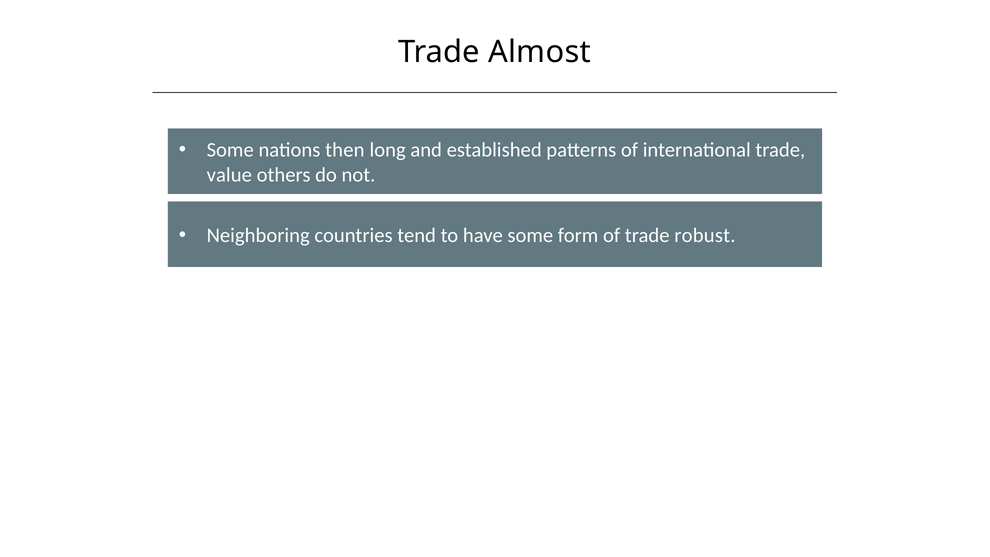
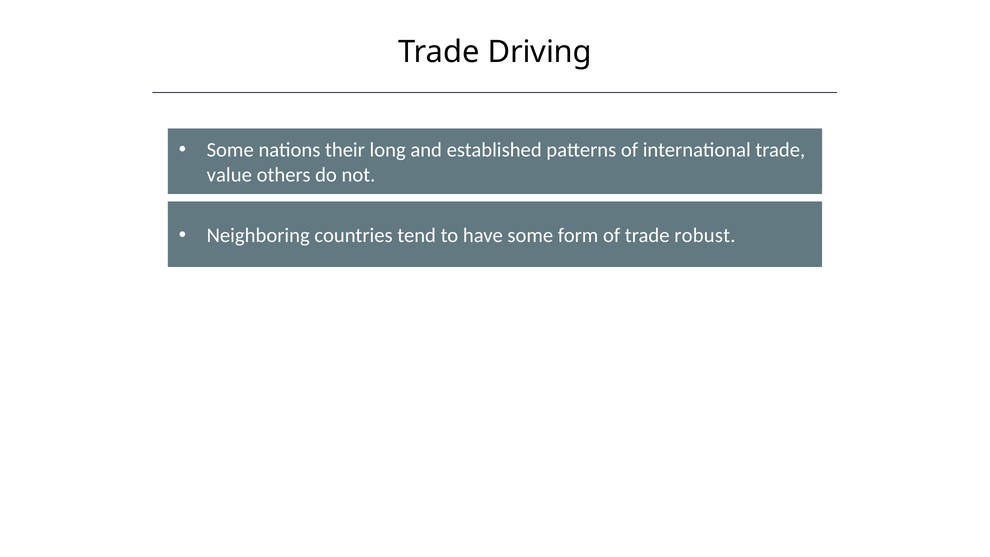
Almost: Almost -> Driving (540, 52)
then: then -> their (345, 150)
